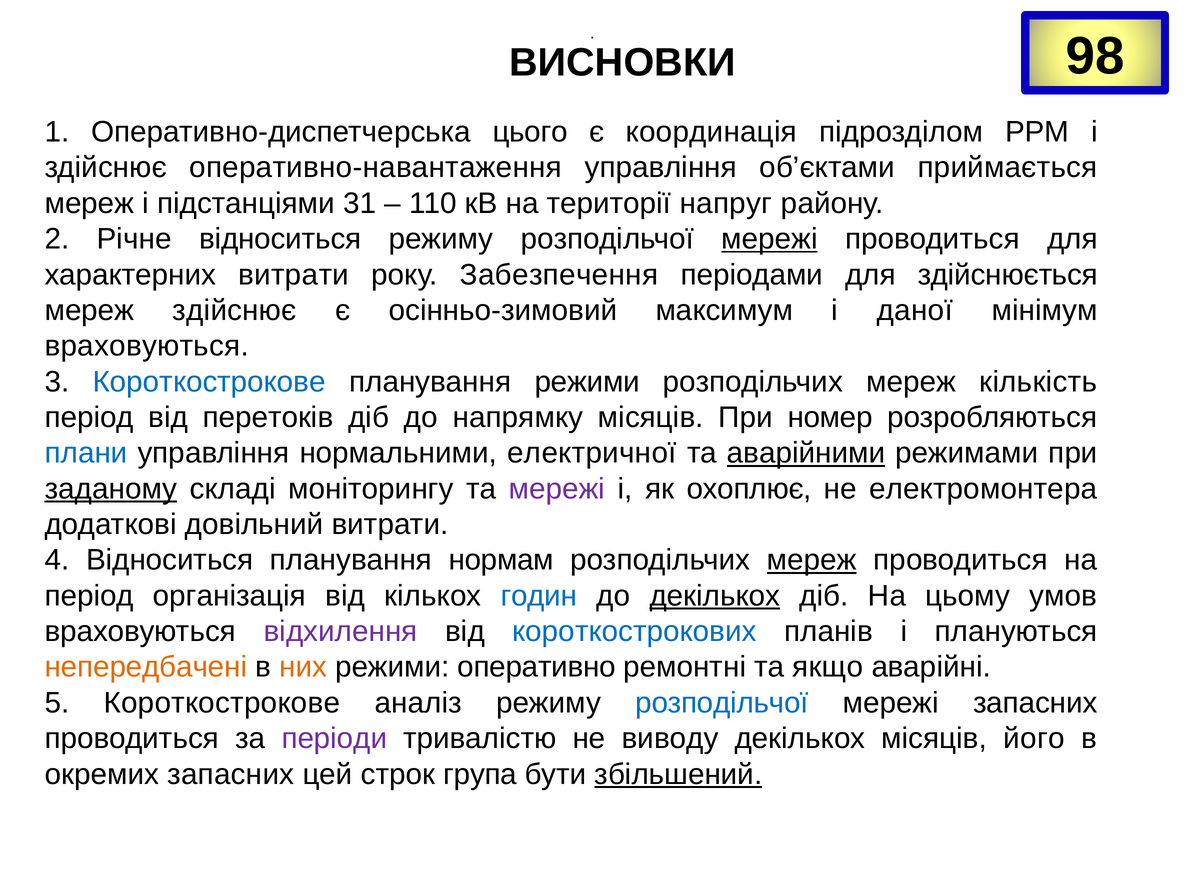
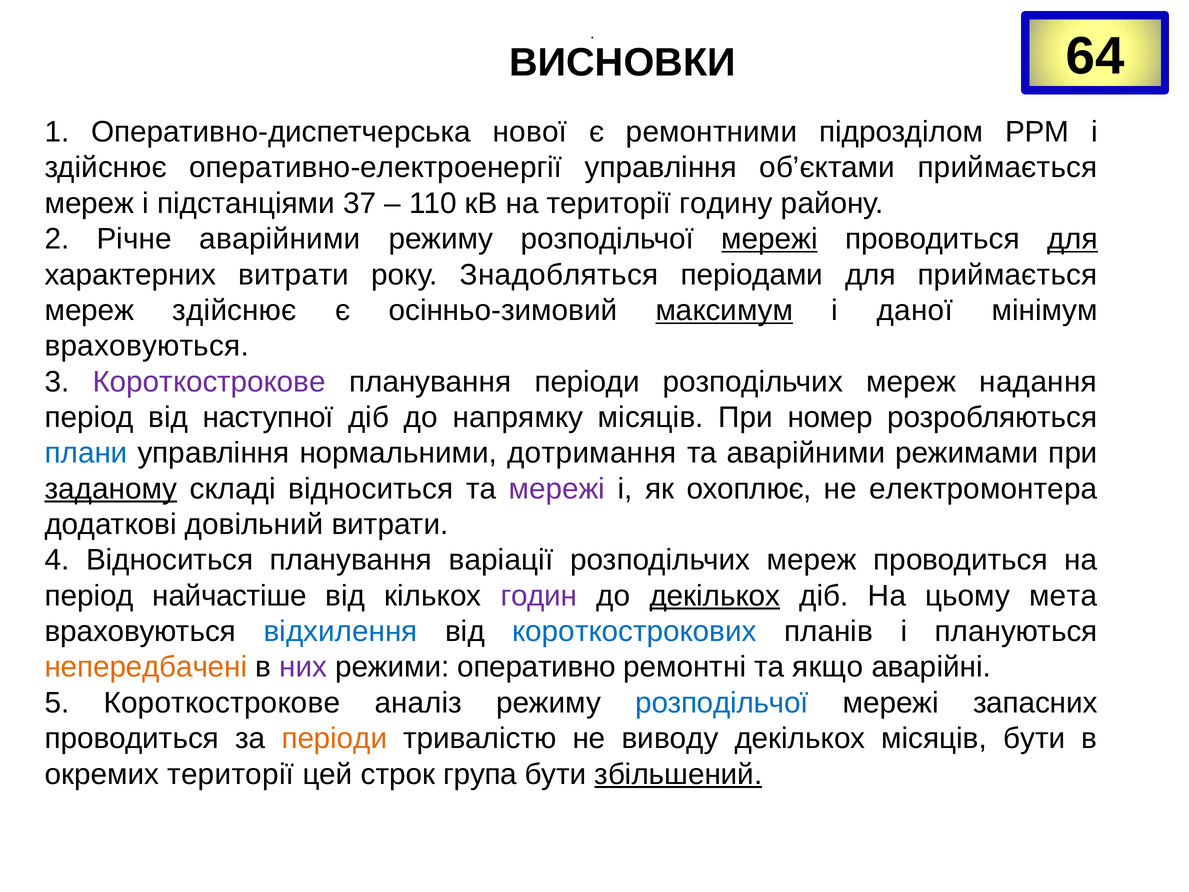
98: 98 -> 64 (1095, 56)
цього: цього -> нової (530, 132)
координація: координація -> ремонтними (712, 132)
оперативно-навантаження: оперативно-навантаження -> оперативно-електроенергії (376, 168)
31: 31 -> 37 (360, 203)
напруг: напруг -> годину (726, 203)
Річне відноситься: відноситься -> аварійними (280, 239)
для underline: none -> present (1072, 239)
Забезпечення: Забезпечення -> Знадобляться (559, 275)
для здійснюється: здійснюється -> приймається (1007, 275)
максимум underline: none -> present (724, 310)
Короткострокове colour: blue -> purple (209, 382)
планування режими: режими -> періоди (587, 382)
кількість: кількість -> надання (1038, 382)
перетоків: перетоків -> наступної (268, 417)
електричної: електричної -> дотримання (592, 453)
аварійними underline: present -> none (806, 453)
складі моніторингу: моніторингу -> відноситься (371, 489)
нормам: нормам -> варіації (501, 560)
мереж underline: present -> none (812, 560)
організація: організація -> найчастіше (230, 596)
годин colour: blue -> purple (539, 596)
умов: умов -> мета (1063, 596)
відхилення colour: purple -> blue (341, 631)
них colour: orange -> purple (303, 667)
періоди colour: purple -> orange (334, 738)
місяців його: його -> бути (1034, 738)
окремих запасних: запасних -> території (231, 774)
